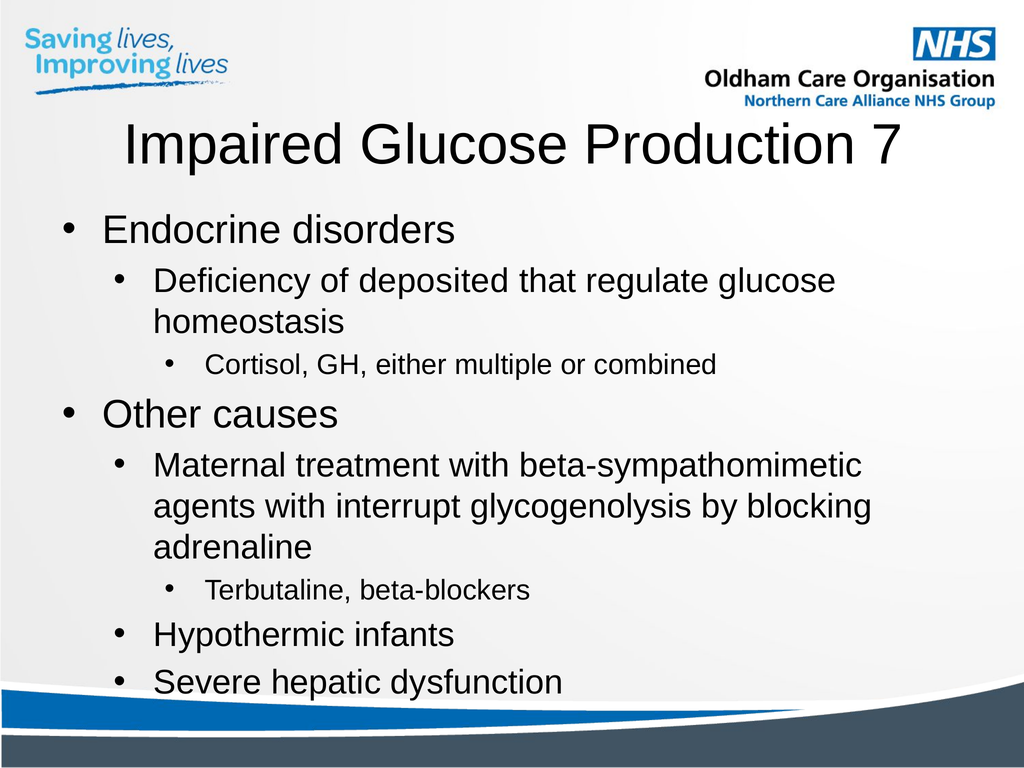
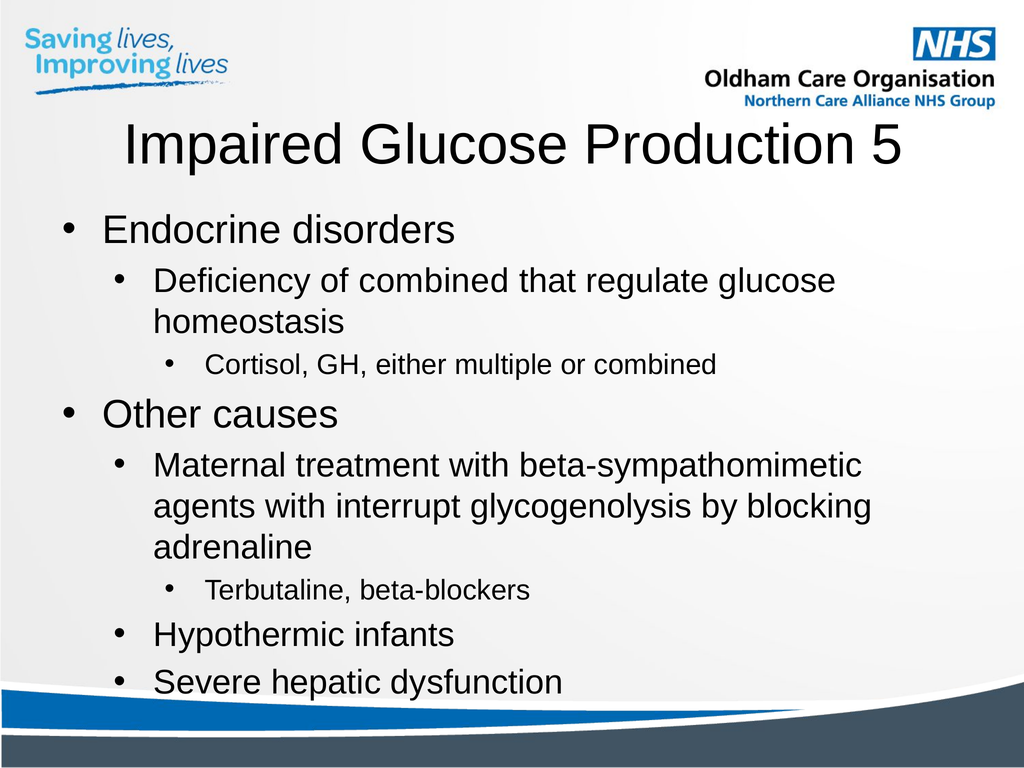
7: 7 -> 5 (887, 145)
of deposited: deposited -> combined (434, 281)
